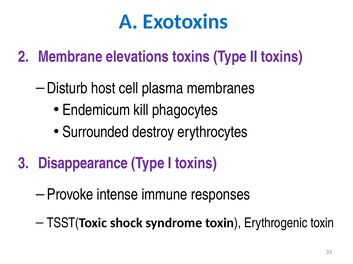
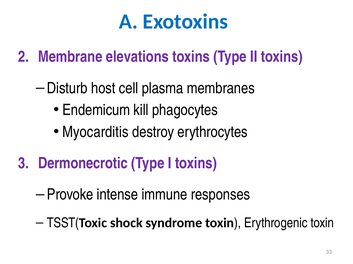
Surrounded: Surrounded -> Myocarditis (95, 132)
Disappearance: Disappearance -> Dermonecrotic (83, 164)
